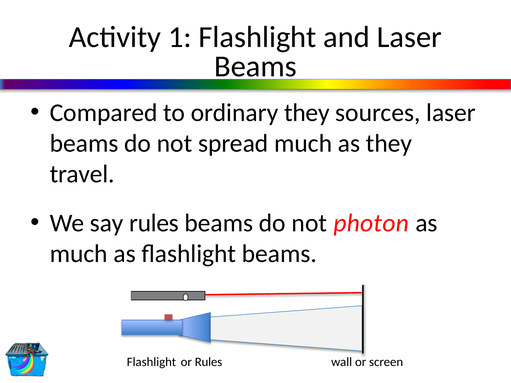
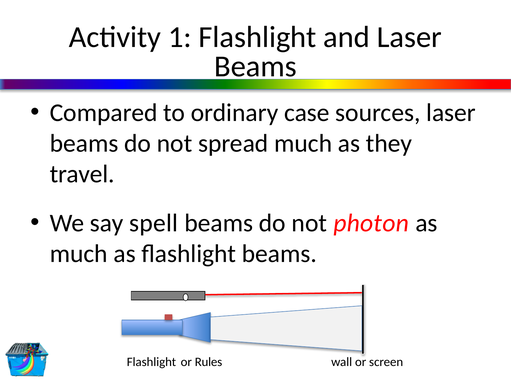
ordinary they: they -> case (307, 113)
say rules: rules -> spell (154, 223)
